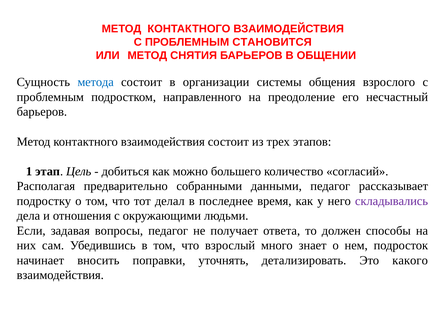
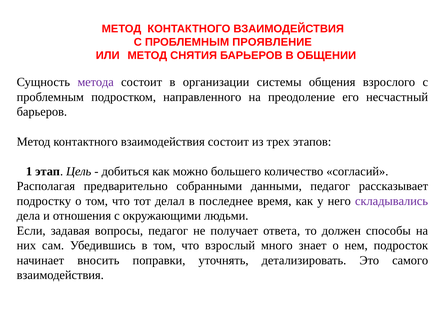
СТАНОВИТСЯ: СТАНОВИТСЯ -> ПРОЯВЛЕНИЕ (272, 42)
метода colour: blue -> purple (96, 82)
какого: какого -> самого (410, 260)
